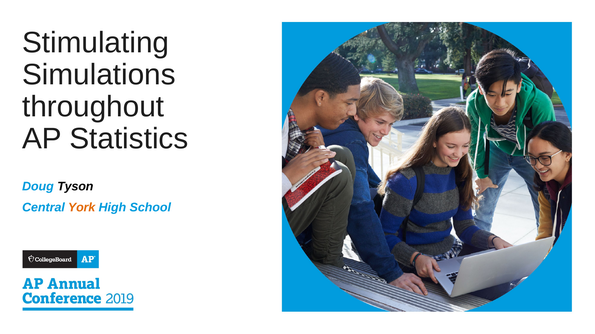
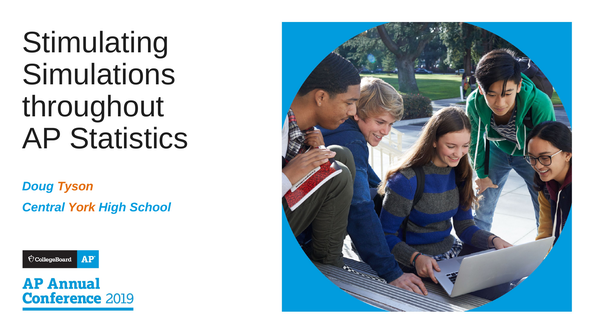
Tyson colour: black -> orange (75, 187)
